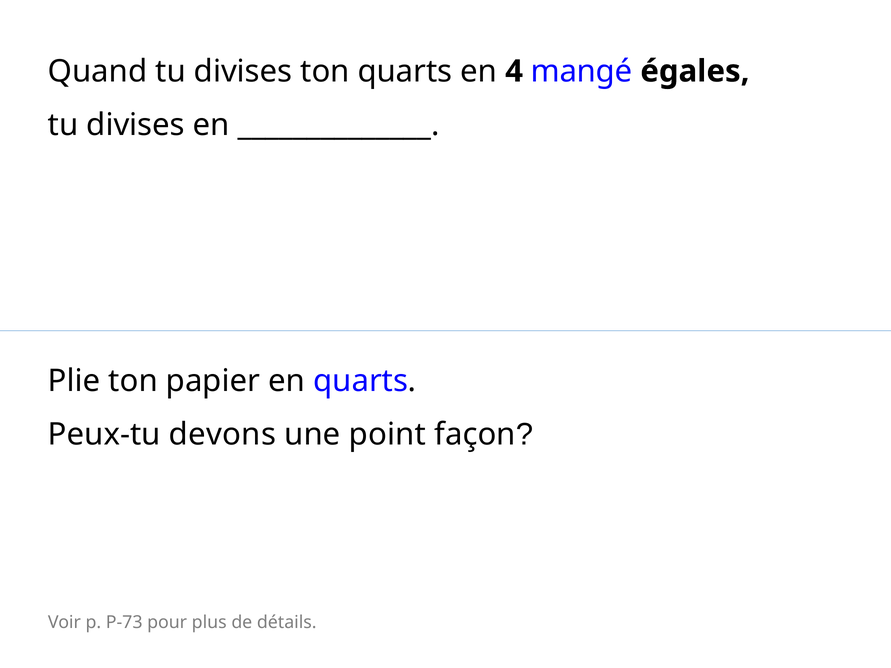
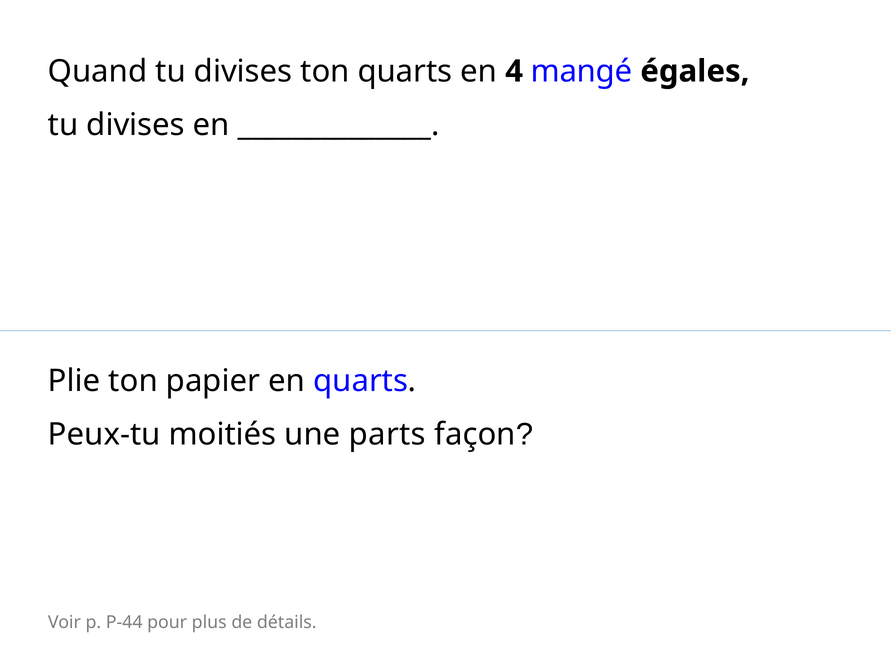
devons: devons -> moitiés (223, 435)
point: point -> parts (387, 435)
P-73: P-73 -> P-44 (124, 623)
